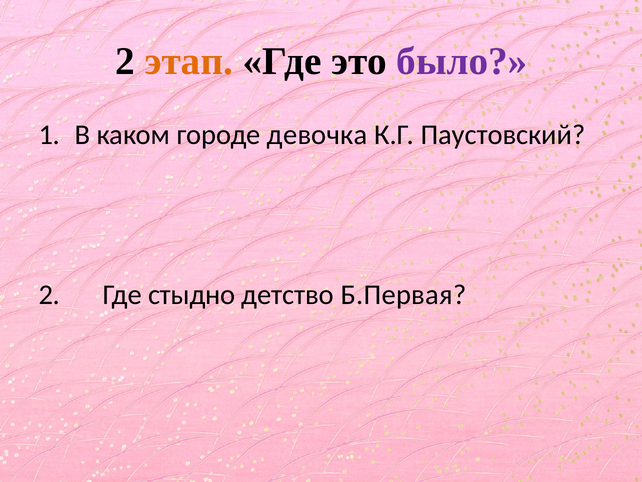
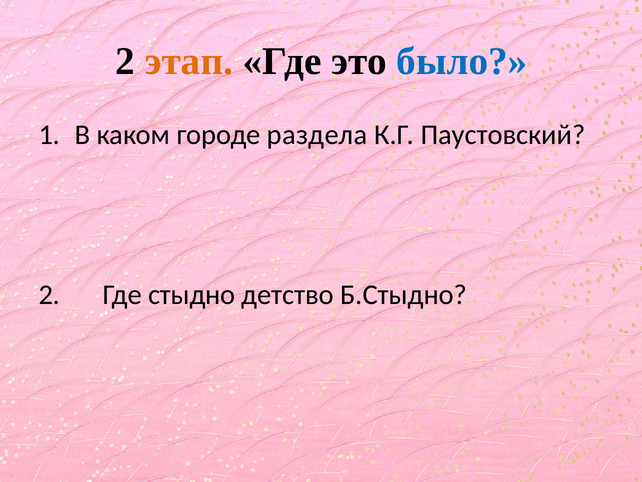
было colour: purple -> blue (462, 61)
девочка: девочка -> раздела (317, 135)
Б.Первая: Б.Первая -> Б.Стыдно (404, 295)
